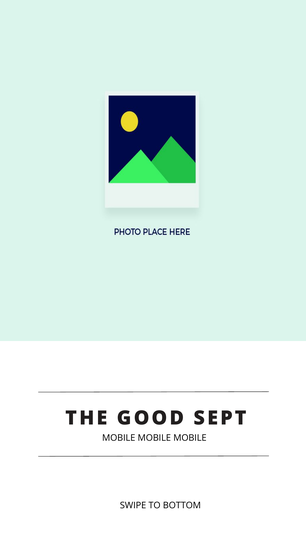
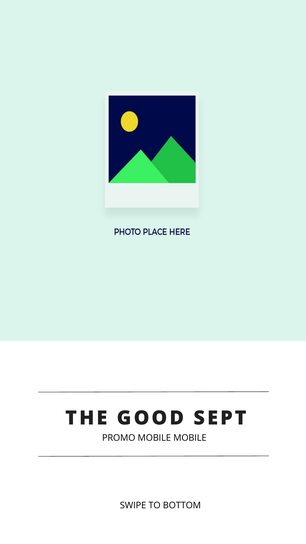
MOBILE: MOBILE -> PROMO (119, 438)
